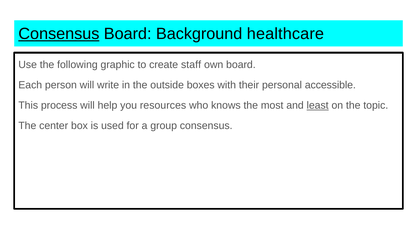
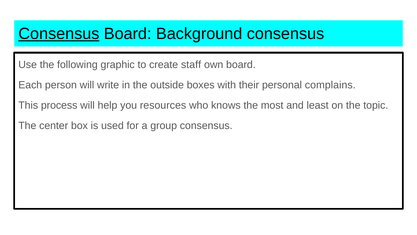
Background healthcare: healthcare -> consensus (286, 34)
accessible: accessible -> complains (330, 85)
least underline: present -> none (318, 105)
